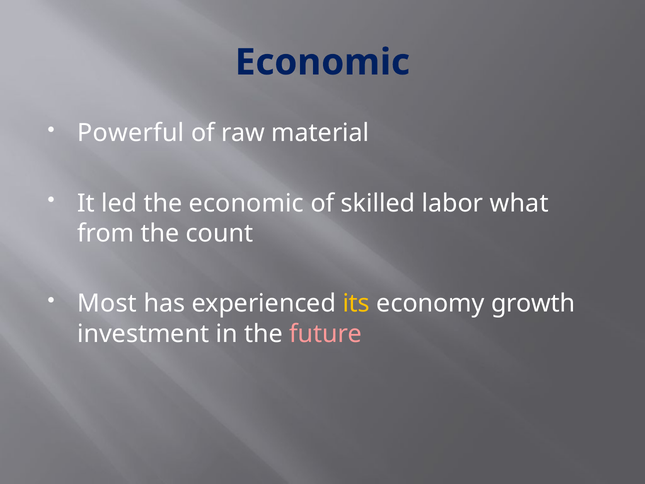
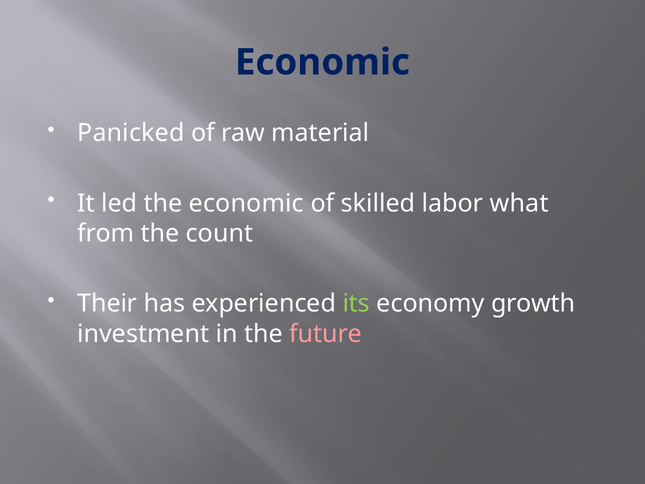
Powerful: Powerful -> Panicked (131, 133)
Most: Most -> Their (107, 304)
its colour: yellow -> light green (356, 304)
